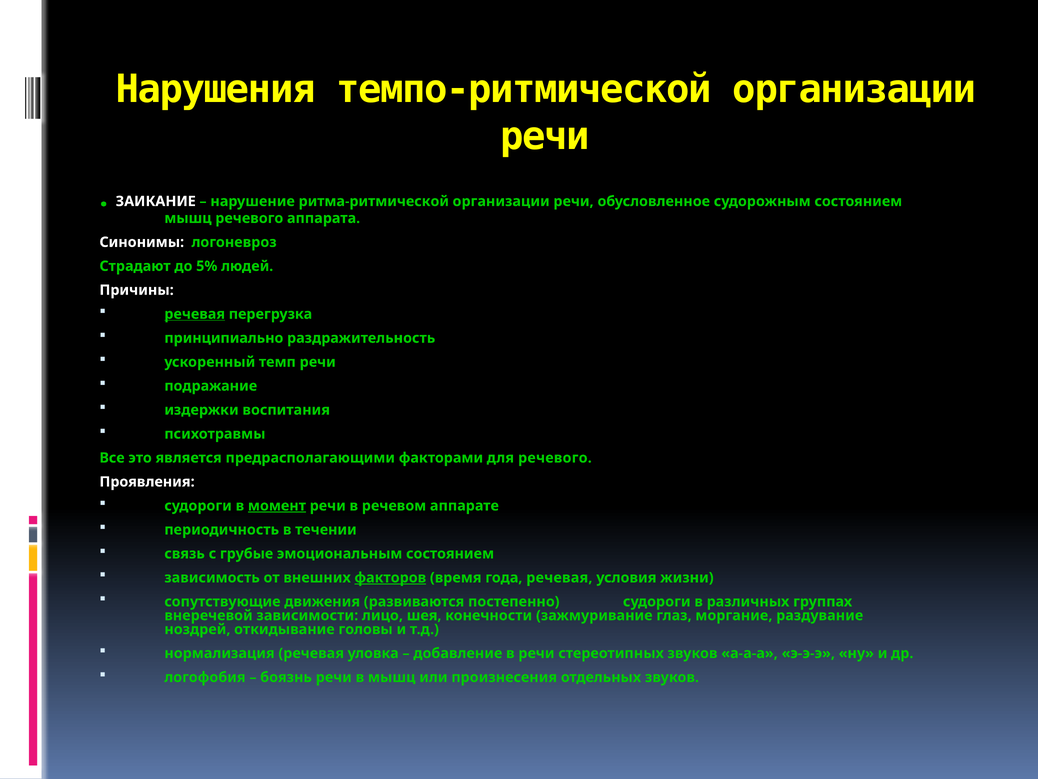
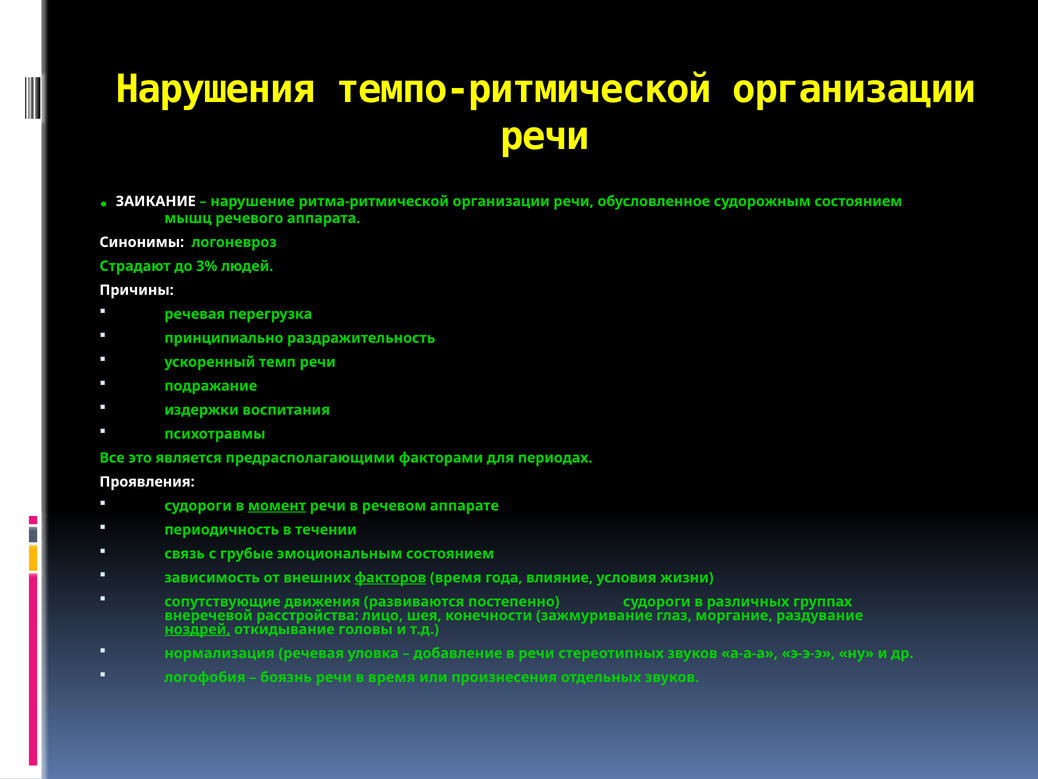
5%: 5% -> 3% (207, 266)
речевая underline: present -> none (195, 314)
для речевого: речевого -> периодах (555, 458)
года речевая: речевая -> влияние (559, 577)
зависимости: зависимости -> расстройства (307, 615)
ноздрей underline: none -> present (197, 629)
в мышц: мышц -> время (392, 677)
